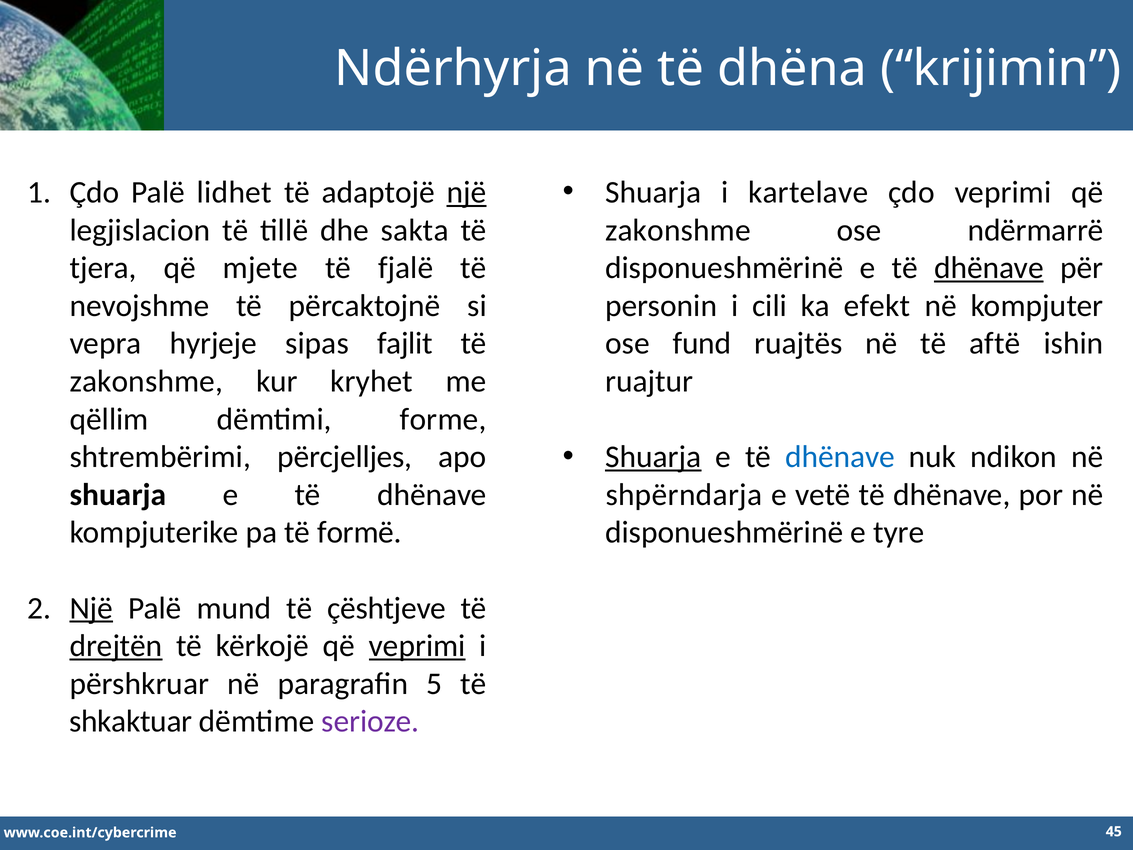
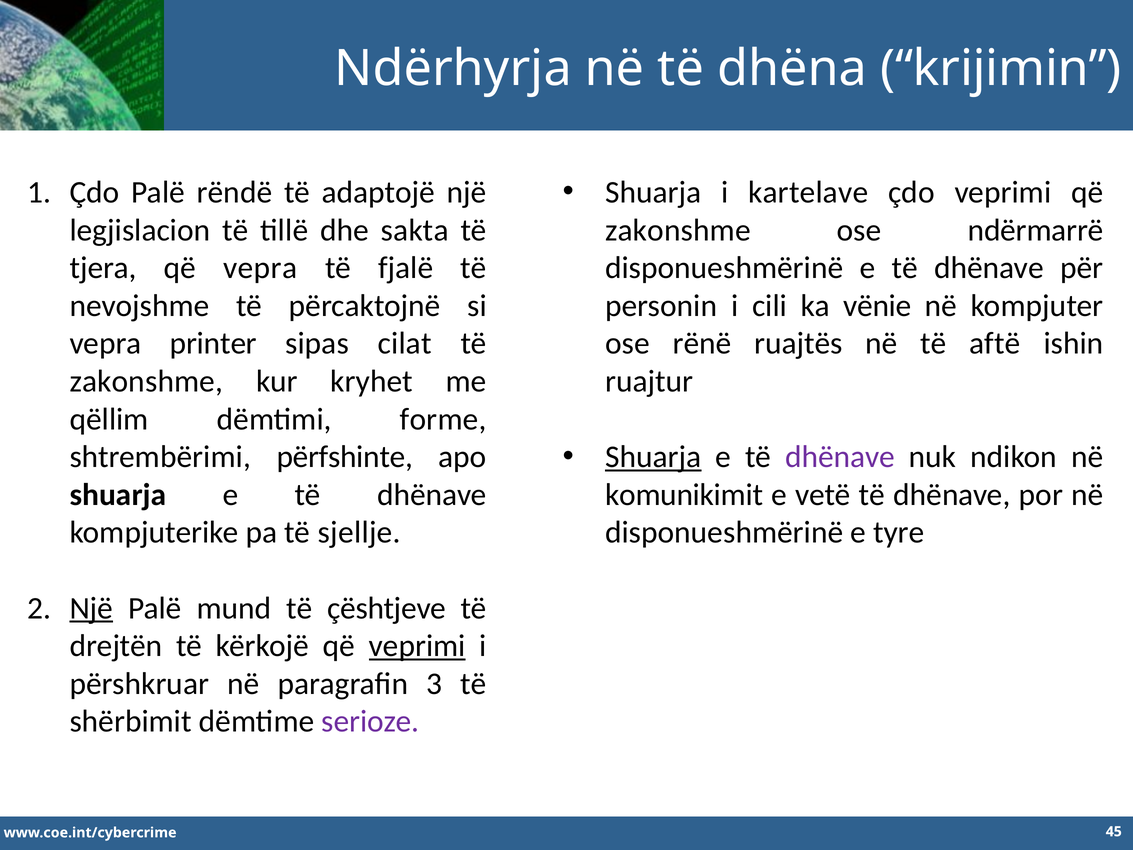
lidhet: lidhet -> rëndë (234, 192)
një underline: present -> none (467, 192)
që mjete: mjete -> vepra (260, 268)
dhënave underline: present -> none (989, 268)
efekt: efekt -> vënie (877, 306)
hyrjeje: hyrjeje -> printer (213, 343)
fajlit: fajlit -> cilat (405, 343)
fund: fund -> rënë (702, 343)
dhënave colour: blue -> purple (840, 457)
përcjelljes: përcjelljes -> përfshinte (345, 457)
shpërndarja: shpërndarja -> komunikimit (684, 495)
formë: formë -> sjellje (359, 532)
drejtën underline: present -> none (116, 646)
5: 5 -> 3 (434, 684)
shkaktuar: shkaktuar -> shërbimit (131, 721)
